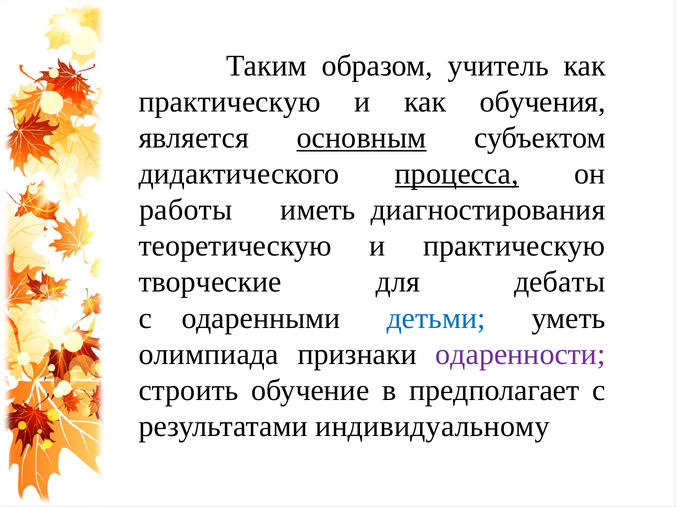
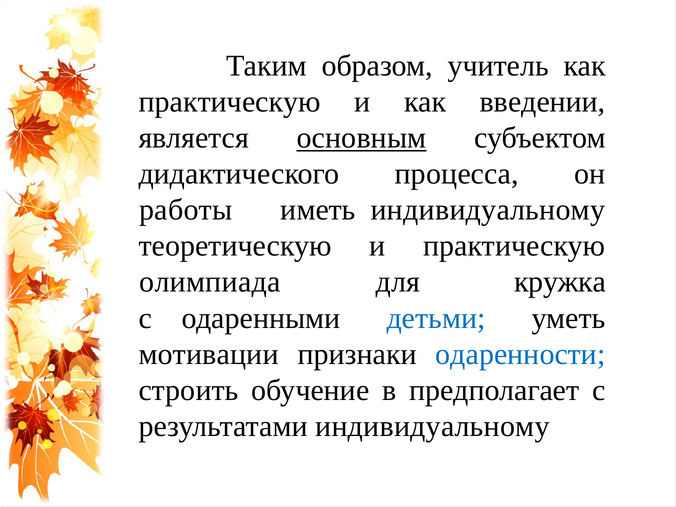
обучения: обучения -> введении (543, 102)
процесса underline: present -> none (457, 174)
иметь диагностирования: диагностирования -> индивидуальному (488, 210)
творческие: творческие -> олимпиада (210, 282)
дебаты: дебаты -> кружка (560, 282)
олимпиада: олимпиада -> мотивации (209, 354)
одаренности colour: purple -> blue (520, 354)
